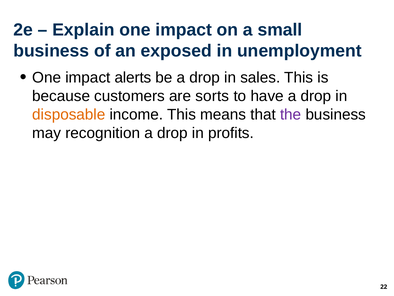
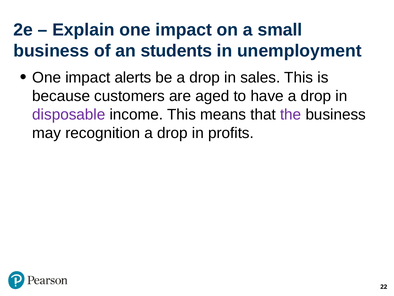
exposed: exposed -> students (176, 51)
sorts: sorts -> aged (212, 96)
disposable colour: orange -> purple (69, 114)
